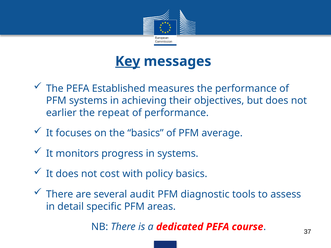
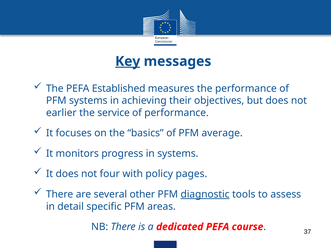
repeat: repeat -> service (114, 113)
cost: cost -> four (110, 174)
policy basics: basics -> pages (191, 174)
audit: audit -> other (142, 194)
diagnostic underline: none -> present (205, 194)
